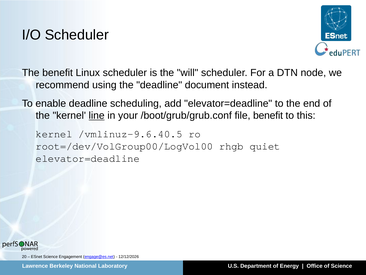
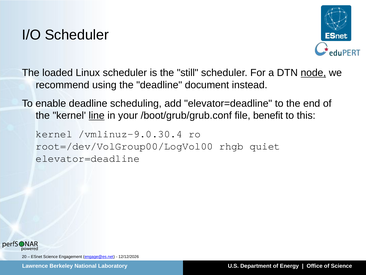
The benefit: benefit -> loaded (58, 73)
will: will -> still (188, 73)
node underline: none -> present (313, 73)
/vmlinuz-9.6.40.5: /vmlinuz-9.6.40.5 -> /vmlinuz-9.0.30.4 (130, 134)
